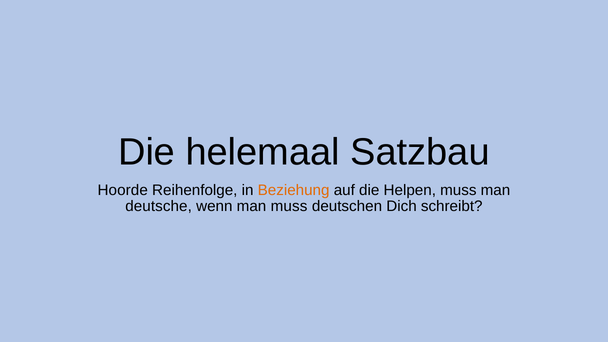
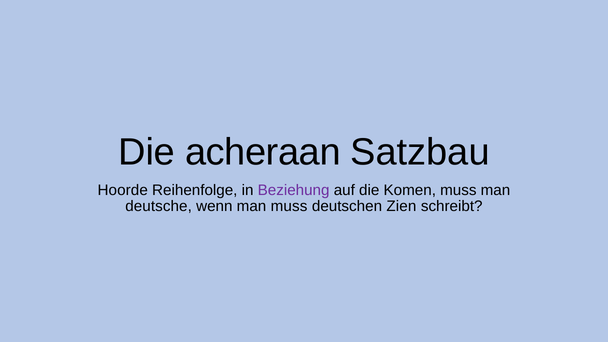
helemaal: helemaal -> acheraan (263, 152)
Beziehung colour: orange -> purple (294, 190)
Helpen: Helpen -> Komen (410, 190)
Dich: Dich -> Zien (401, 206)
